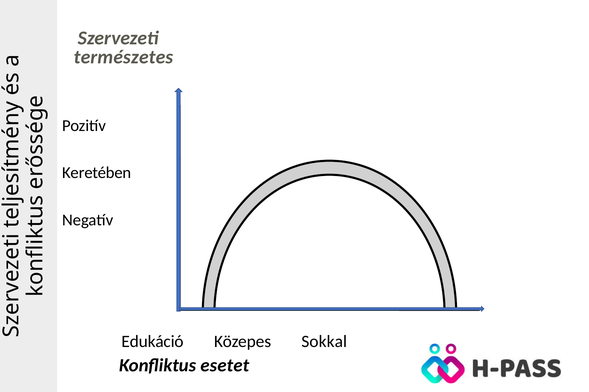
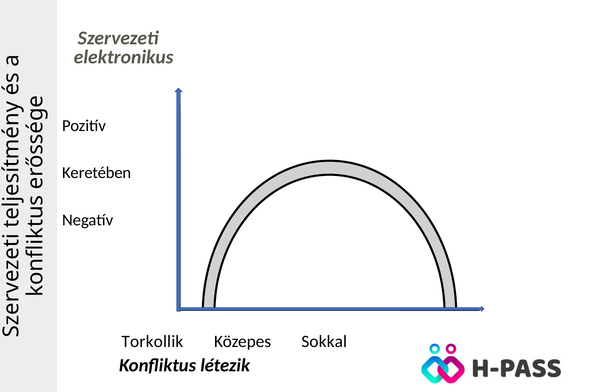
természetes: természetes -> elektronikus (124, 57)
Edukáció: Edukáció -> Torkollik (153, 342)
esetet: esetet -> létezik (225, 366)
